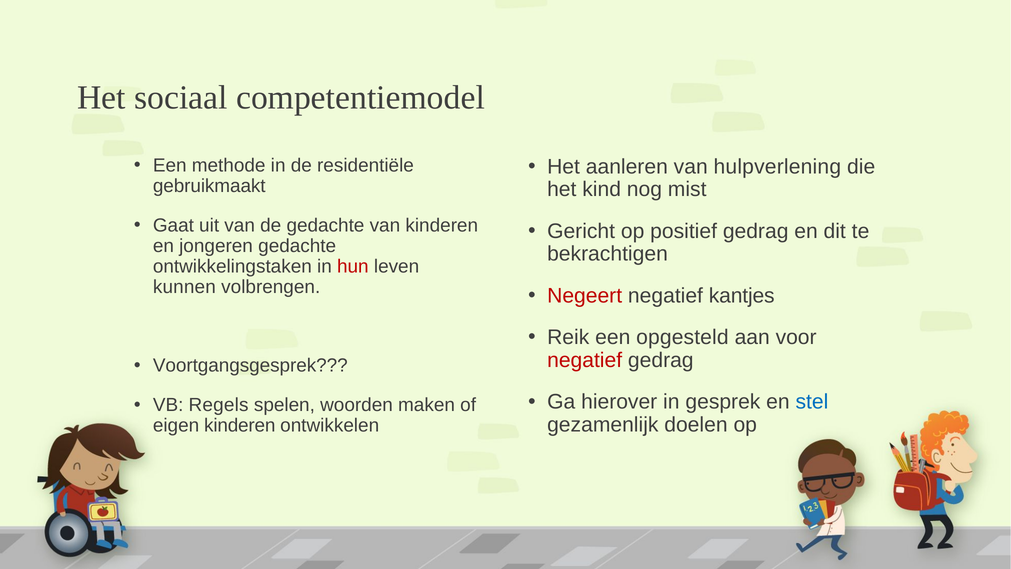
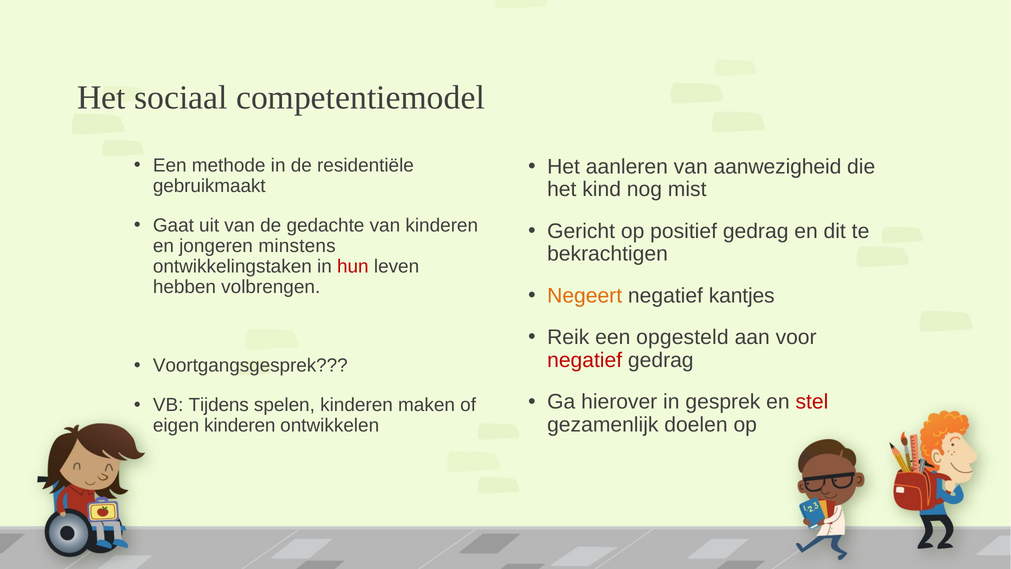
hulpverlening: hulpverlening -> aanwezigheid (777, 166)
jongeren gedachte: gedachte -> minstens (297, 246)
kunnen: kunnen -> hebben (184, 287)
Negeert colour: red -> orange (585, 295)
stel colour: blue -> red (812, 402)
Regels: Regels -> Tijdens (219, 405)
spelen woorden: woorden -> kinderen (357, 405)
